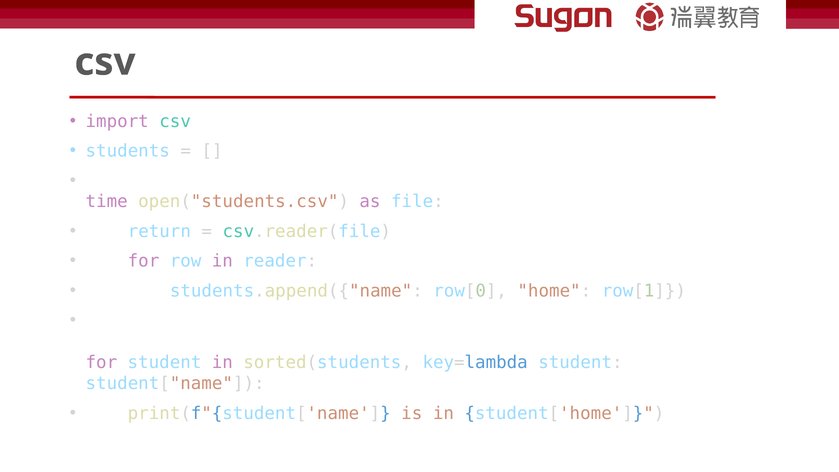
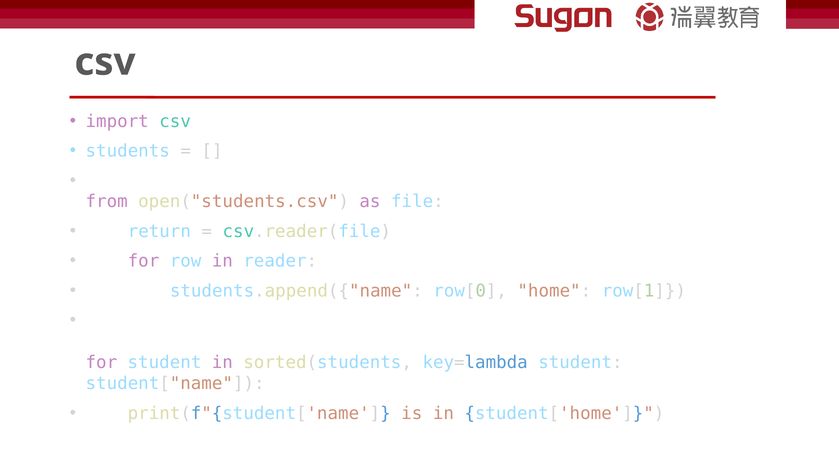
time: time -> from (107, 202)
